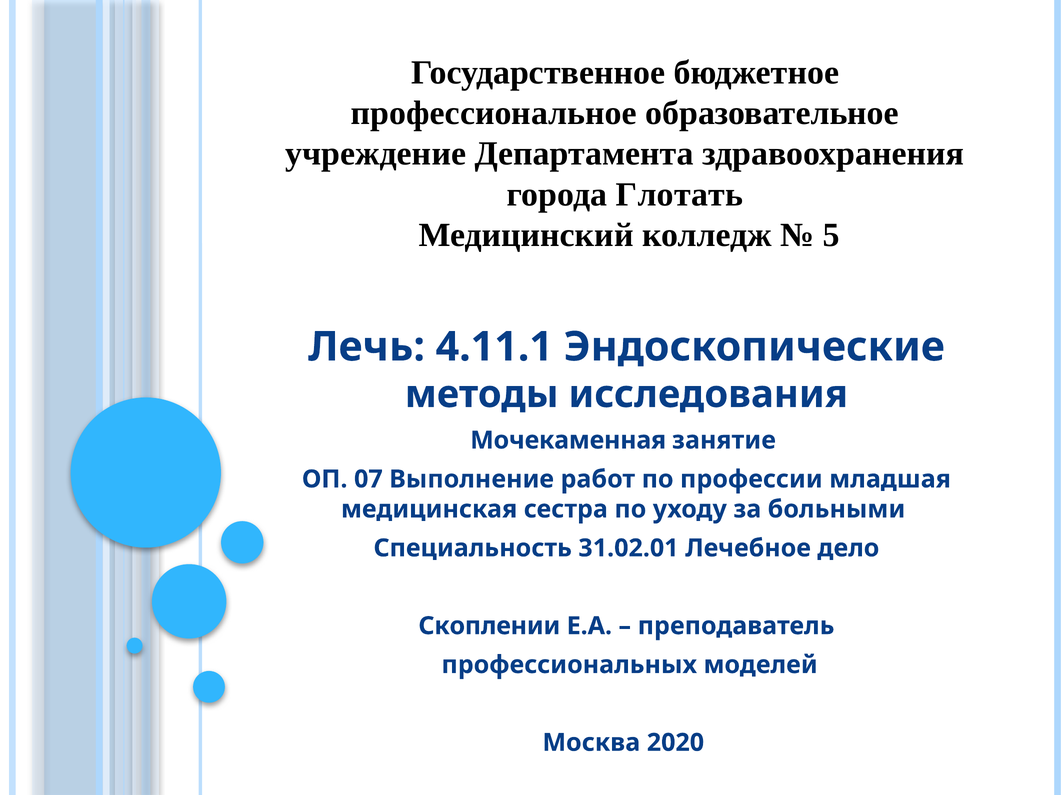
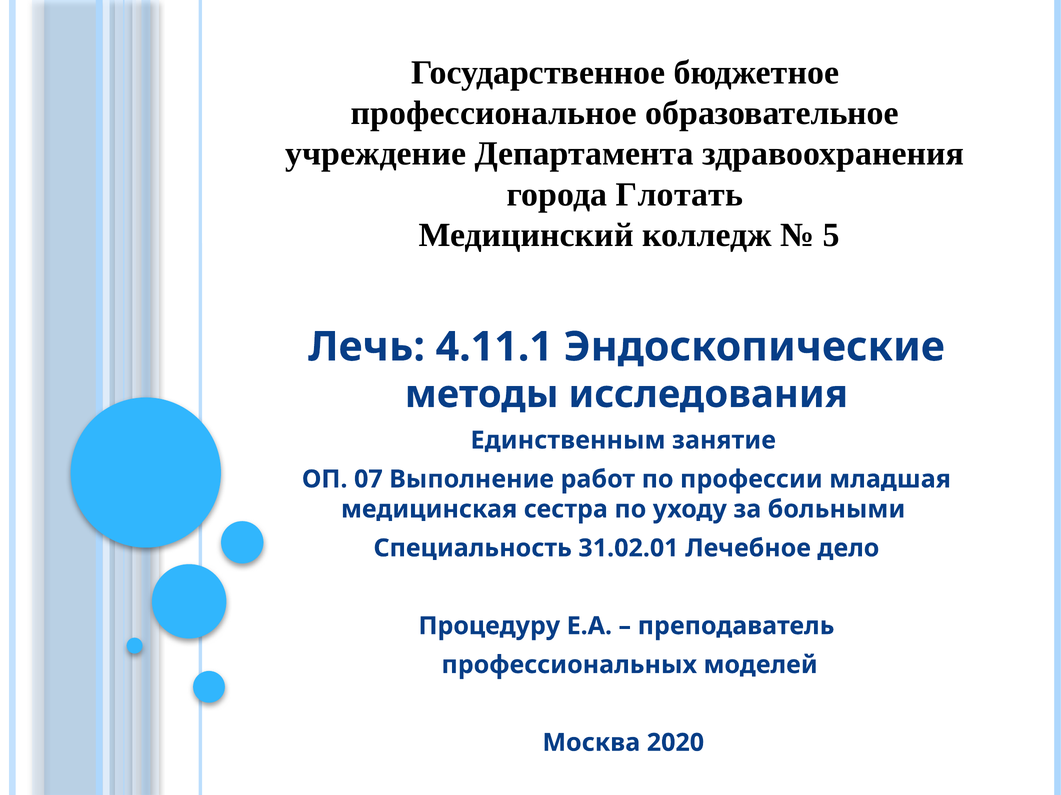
Мочекаменная: Мочекаменная -> Единственным (568, 441)
Скоплении: Скоплении -> Процедуру (489, 626)
